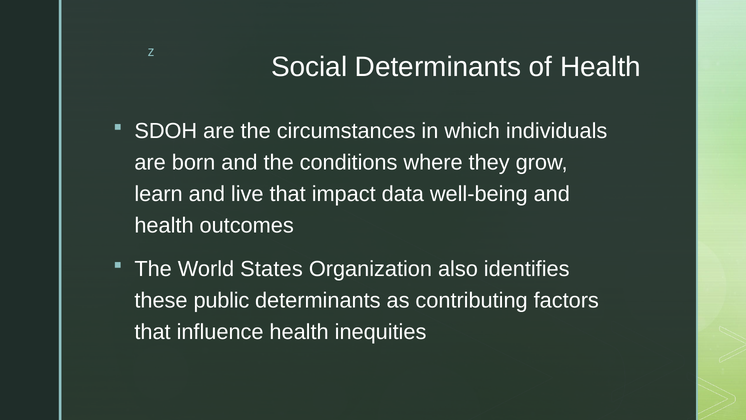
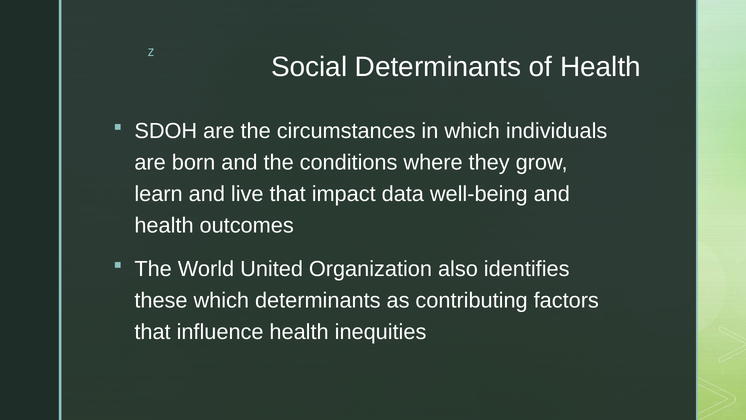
States: States -> United (272, 269)
these public: public -> which (221, 300)
